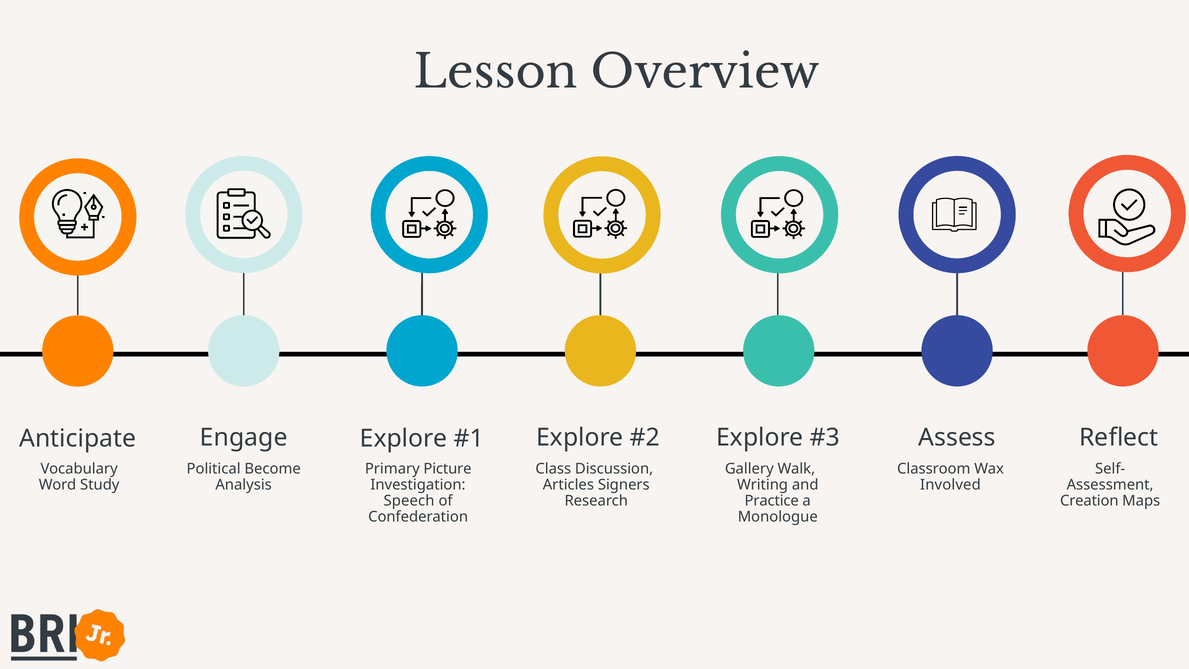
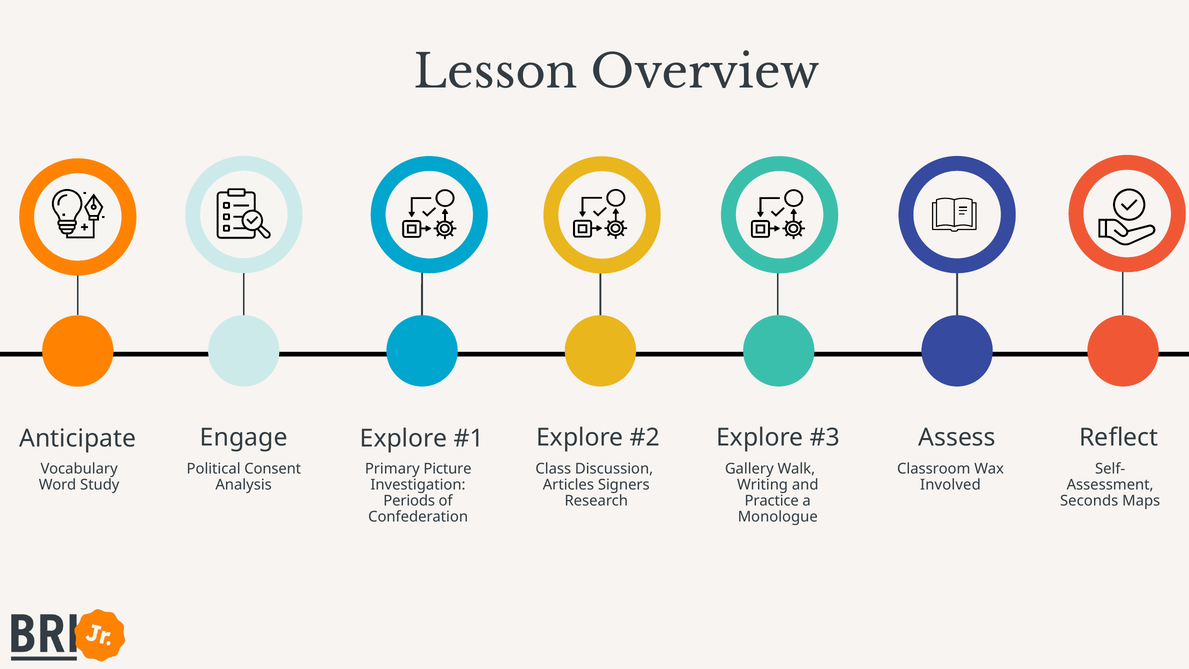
Become: Become -> Consent (273, 469)
Speech: Speech -> Periods (409, 501)
Creation: Creation -> Seconds (1089, 501)
